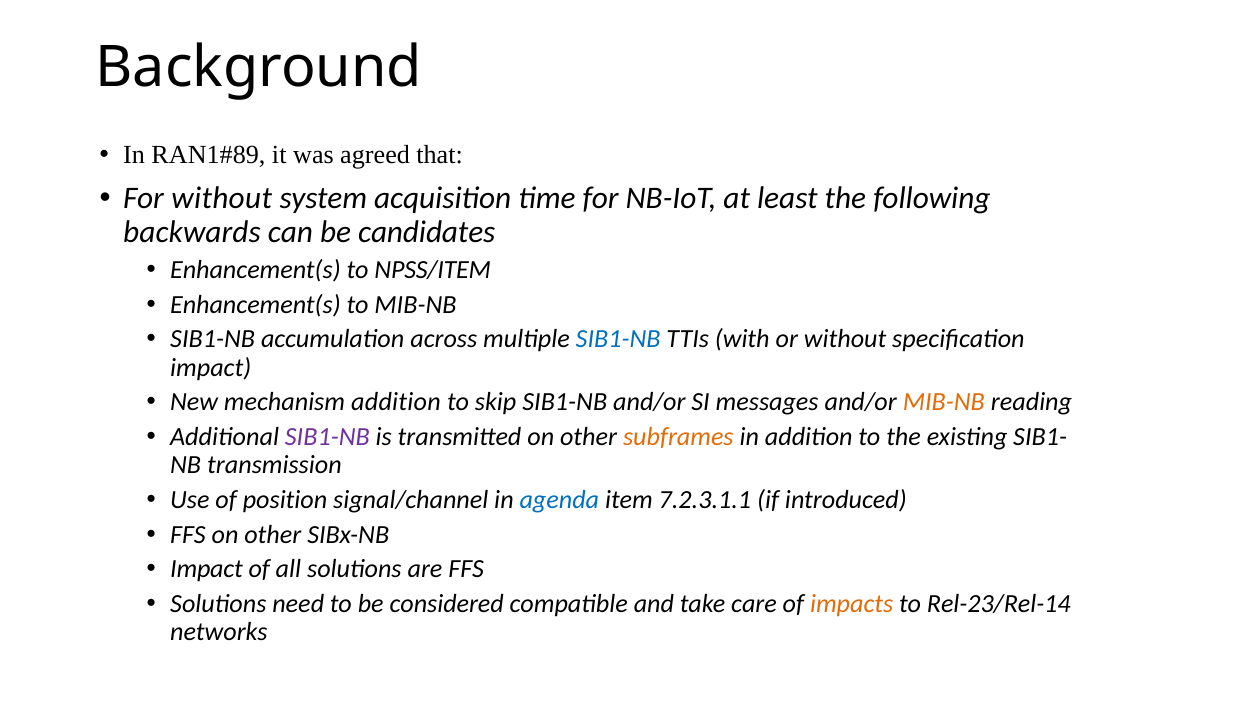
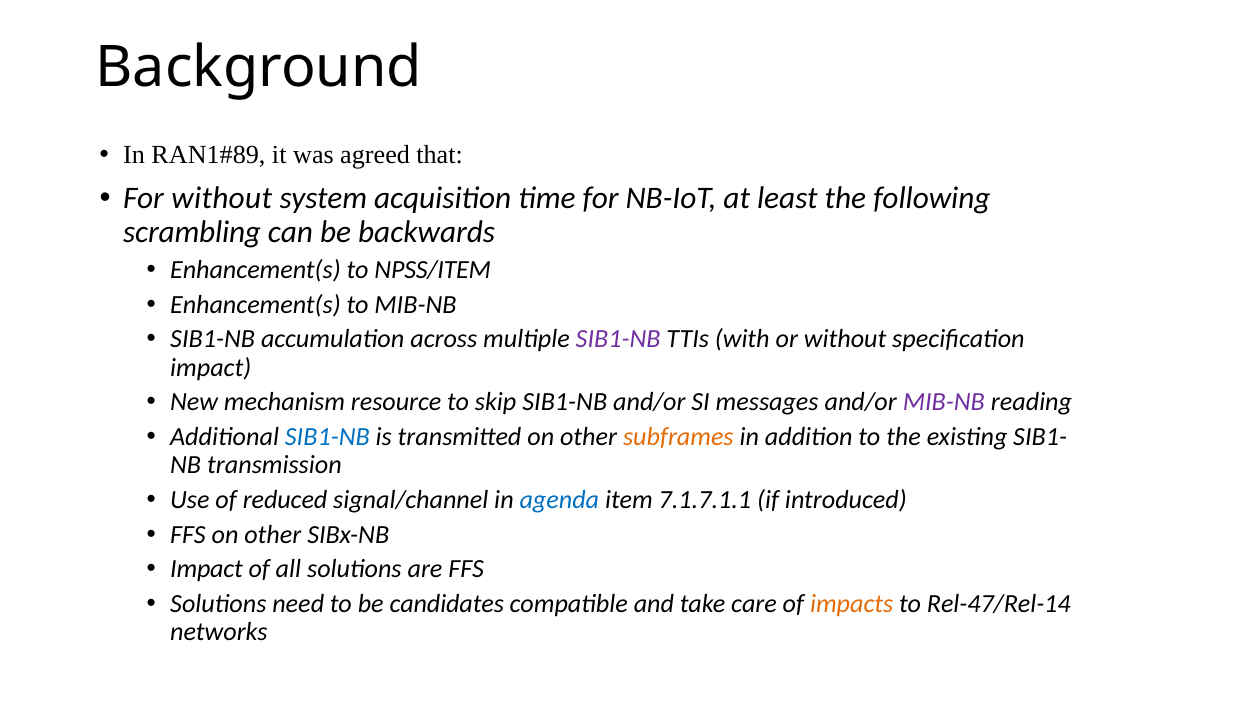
backwards: backwards -> scrambling (192, 232)
candidates: candidates -> backwards (427, 232)
SIB1-NB colour: blue -> purple (618, 339)
mechanism addition: addition -> resource (396, 402)
MIB-NB colour: orange -> purple (944, 402)
SIB1-NB colour: purple -> blue (327, 437)
position: position -> reduced (285, 500)
7.2.3.1.1: 7.2.3.1.1 -> 7.1.7.1.1 (705, 500)
considered: considered -> candidates (447, 604)
Rel-23/Rel-14: Rel-23/Rel-14 -> Rel-47/Rel-14 (999, 604)
